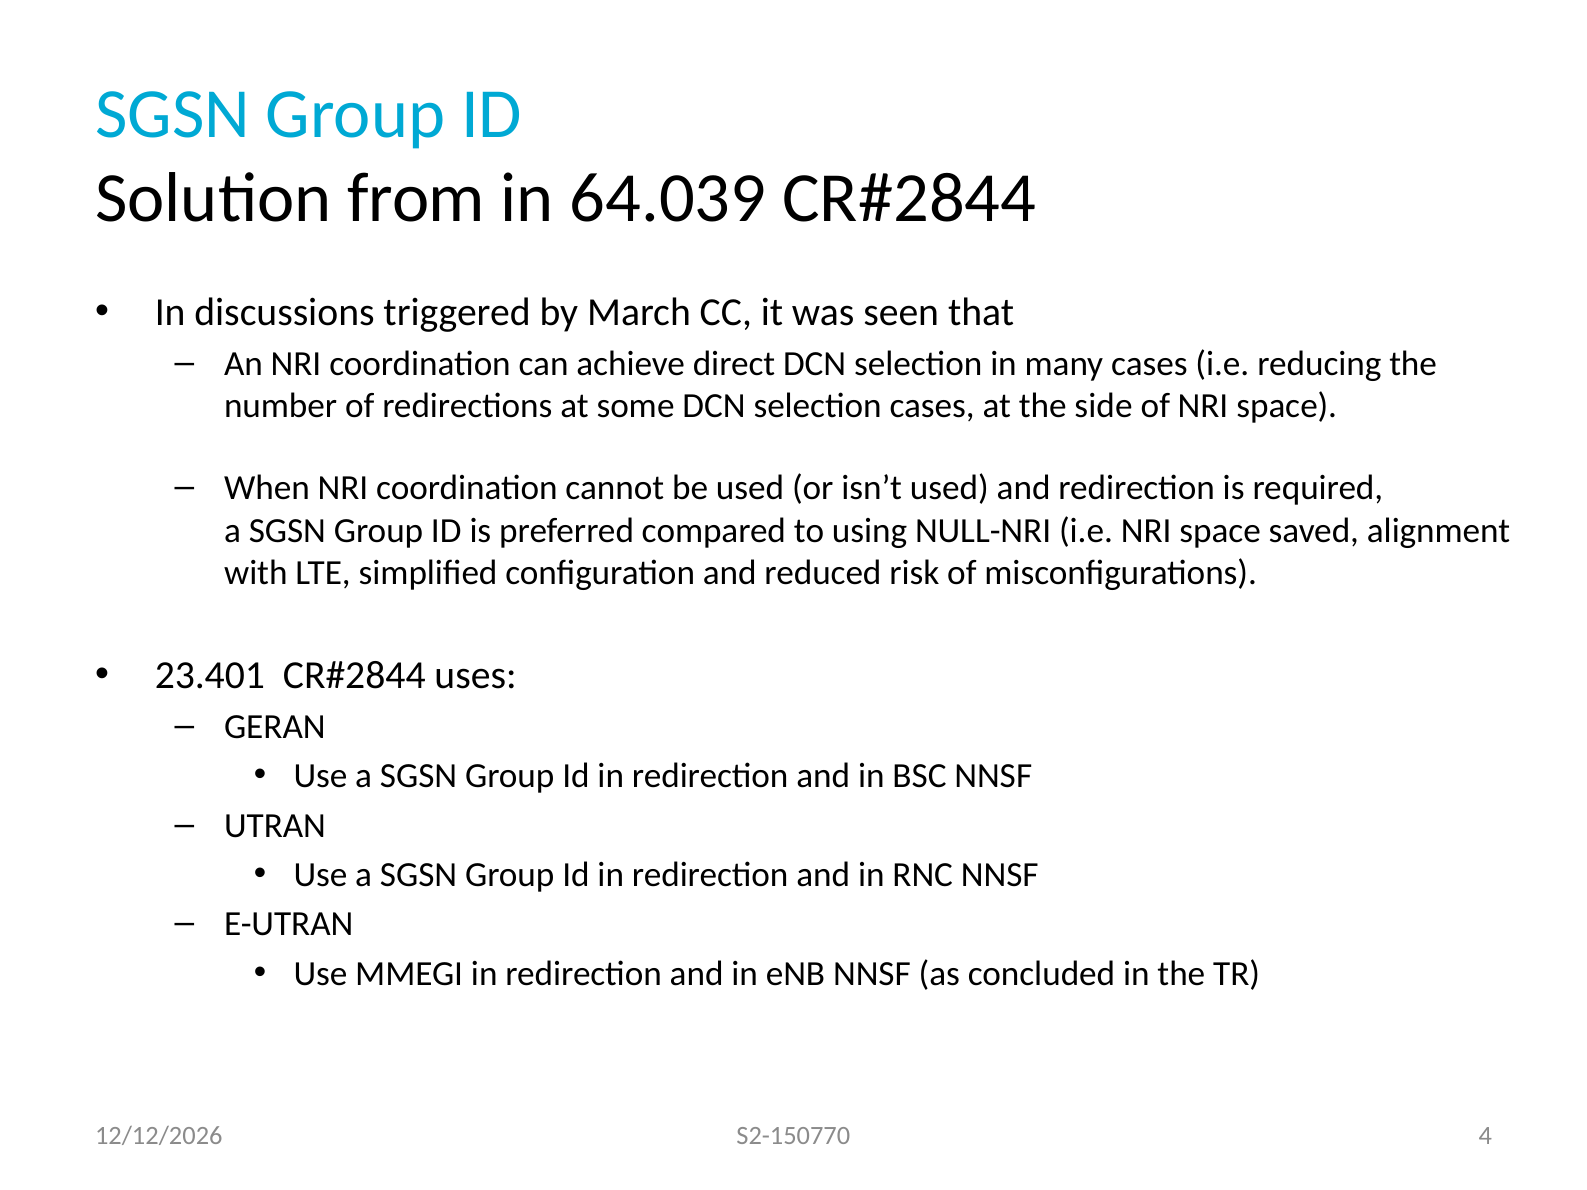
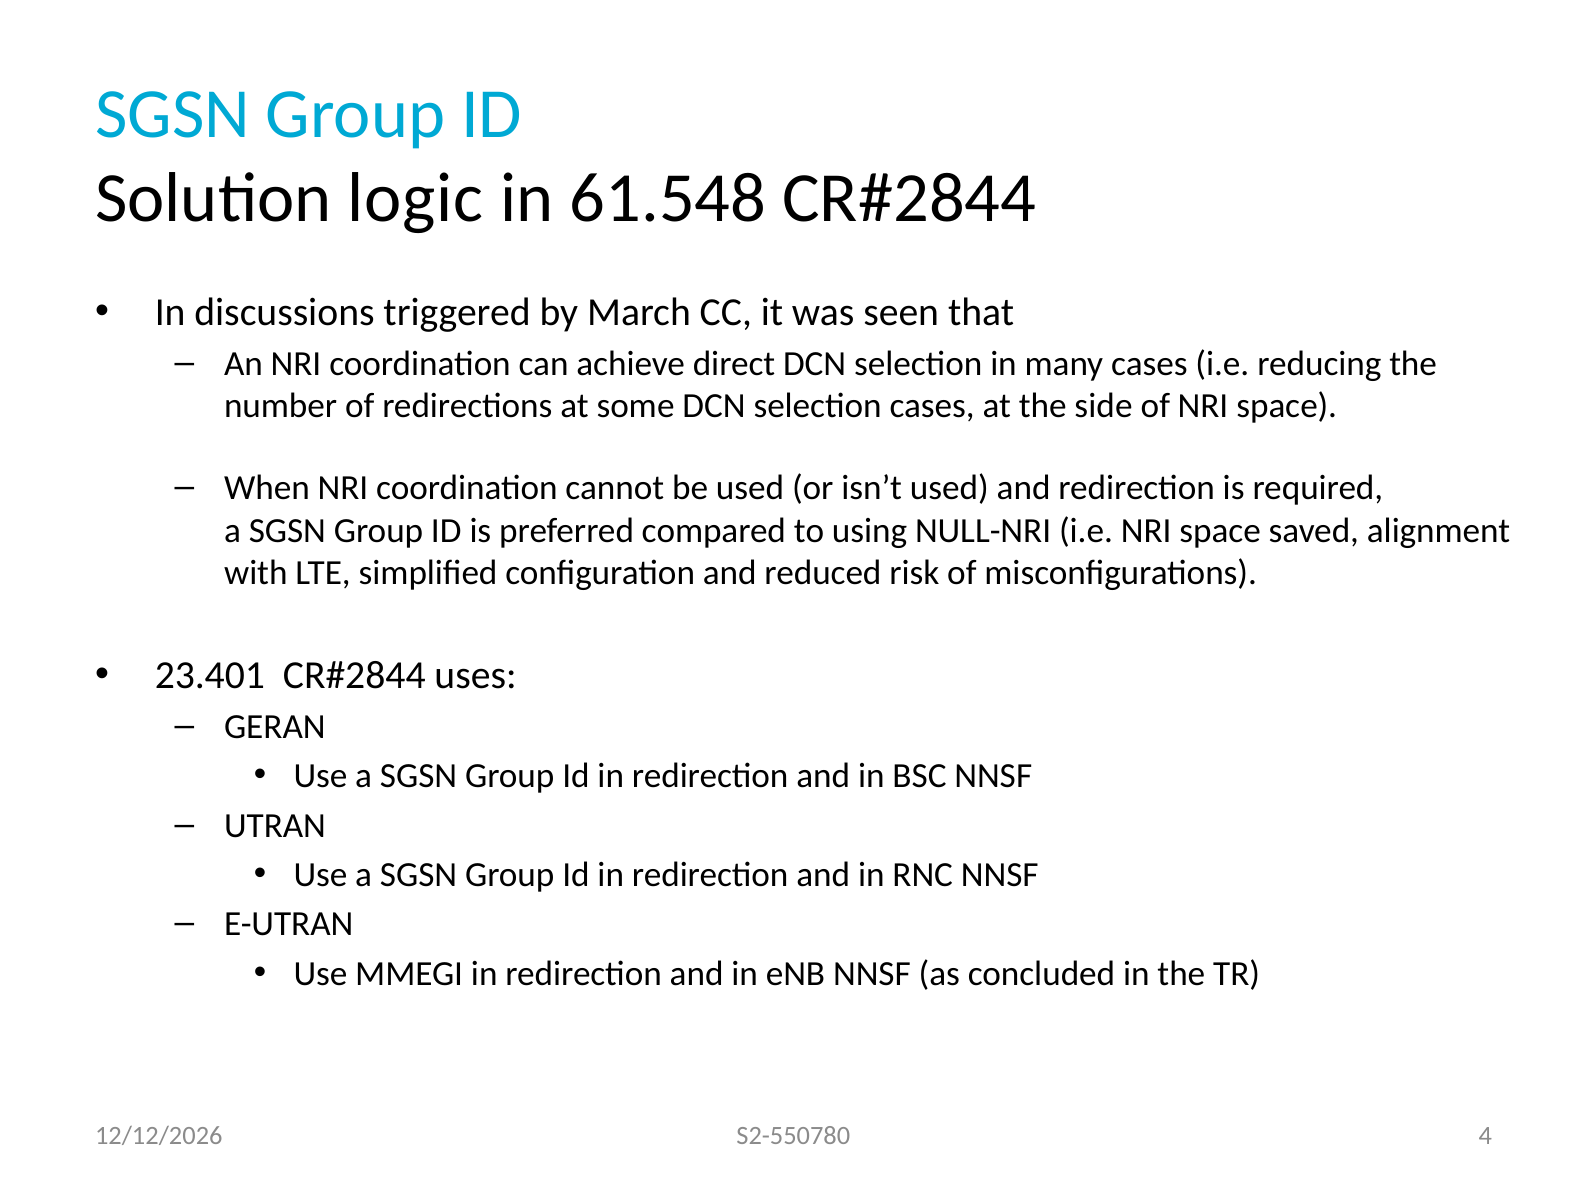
from: from -> logic (416, 199)
64.039: 64.039 -> 61.548 (668, 199)
S2-150770: S2-150770 -> S2-550780 (793, 1136)
